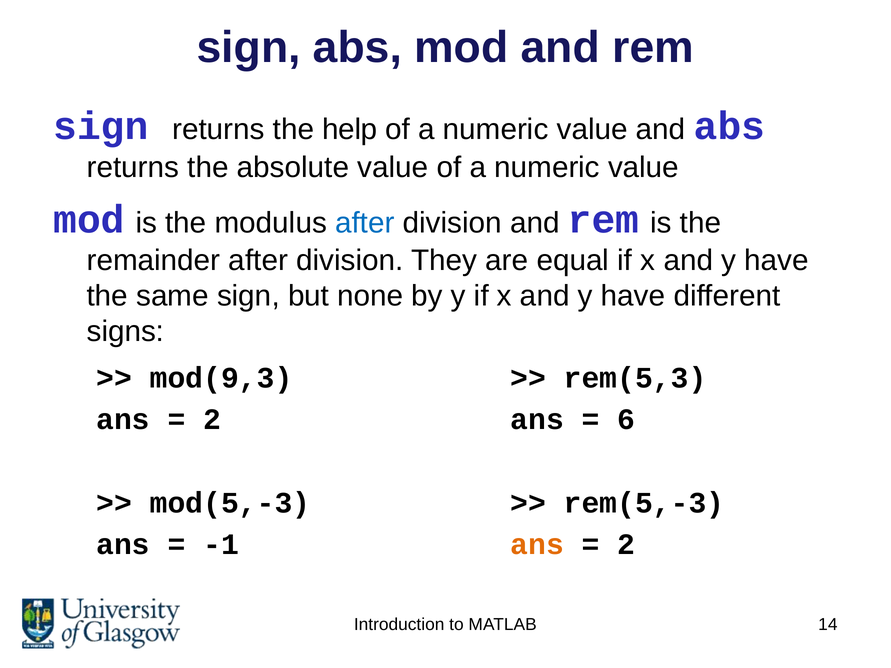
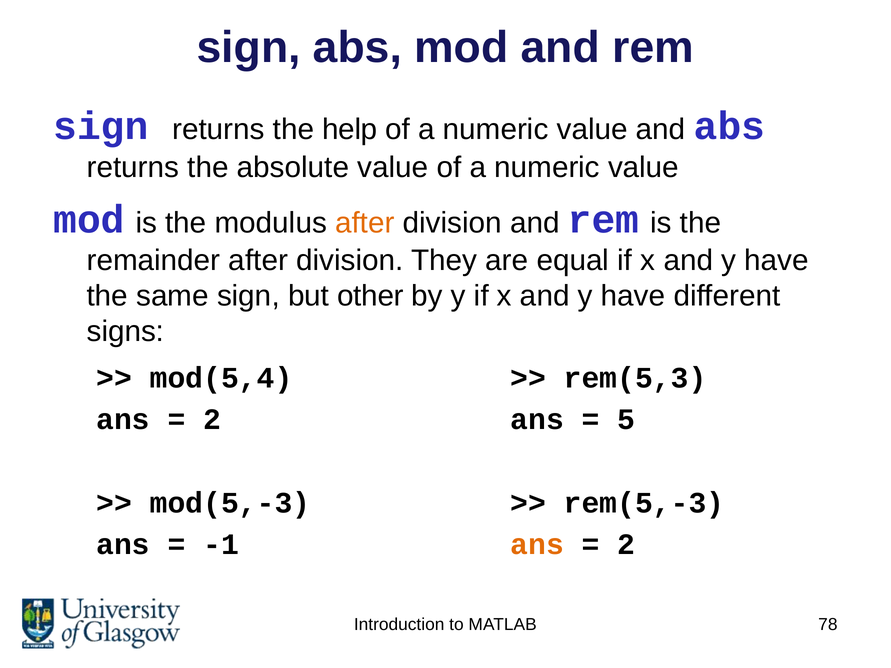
after colour: blue -> orange (365, 223)
none: none -> other (370, 296)
mod(9,3: mod(9,3 -> mod(5,4 (221, 378)
6: 6 -> 5 (626, 420)
14: 14 -> 78 (828, 625)
